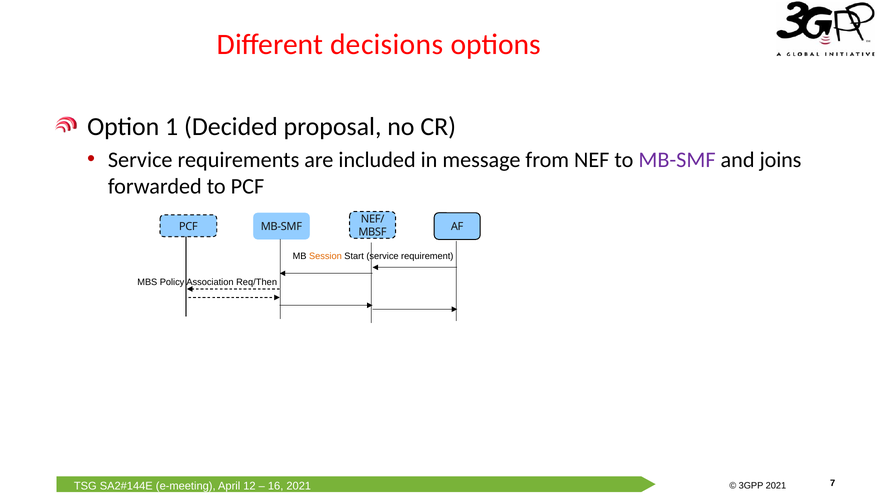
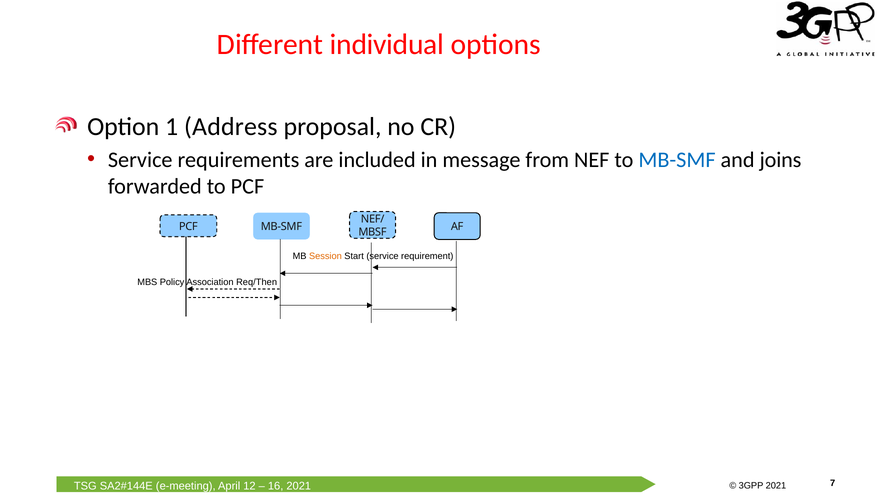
decisions: decisions -> individual (387, 44)
Decided: Decided -> Address (231, 127)
MB-SMF colour: purple -> blue (677, 160)
